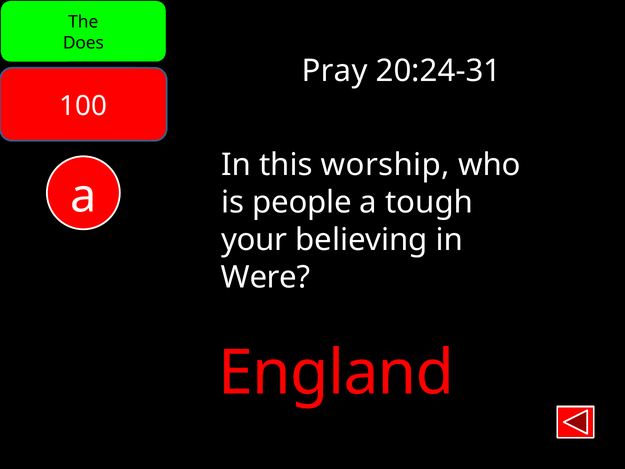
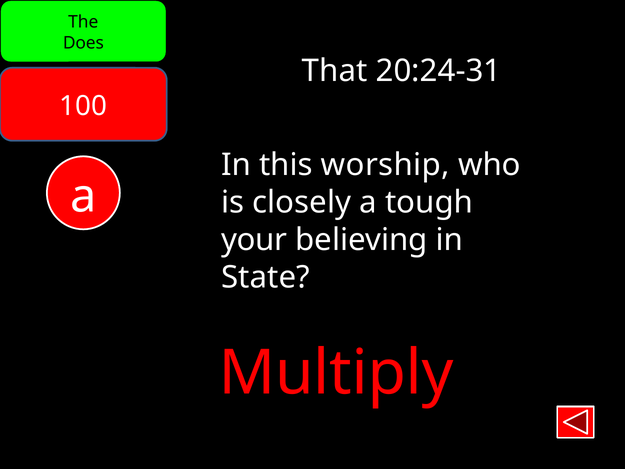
Pray: Pray -> That (335, 71)
people: people -> closely (302, 202)
Were: Were -> State (265, 277)
England: England -> Multiply (336, 373)
